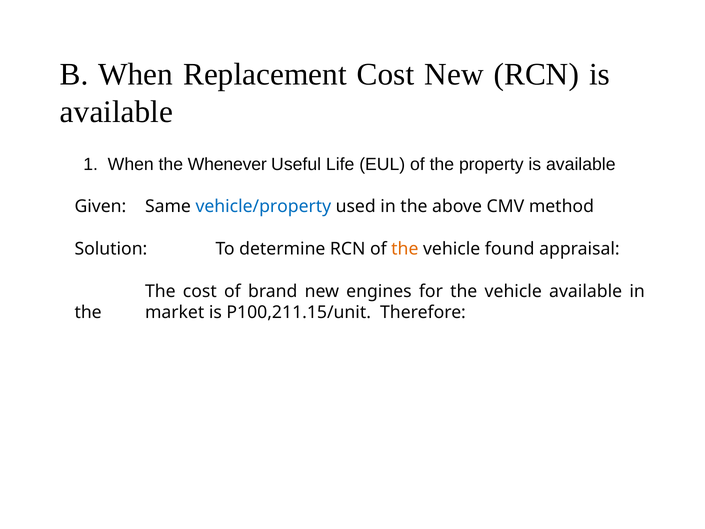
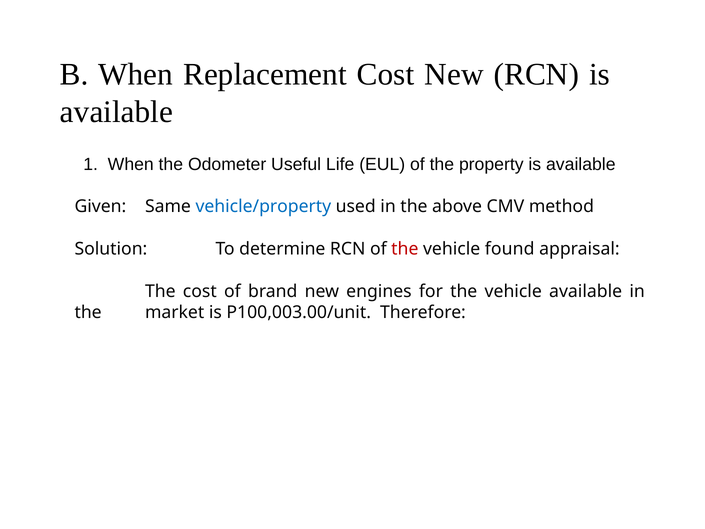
Whenever: Whenever -> Odometer (227, 164)
the colour: orange -> red (405, 249)
P100,211.15/unit: P100,211.15/unit -> P100,003.00/unit (299, 312)
